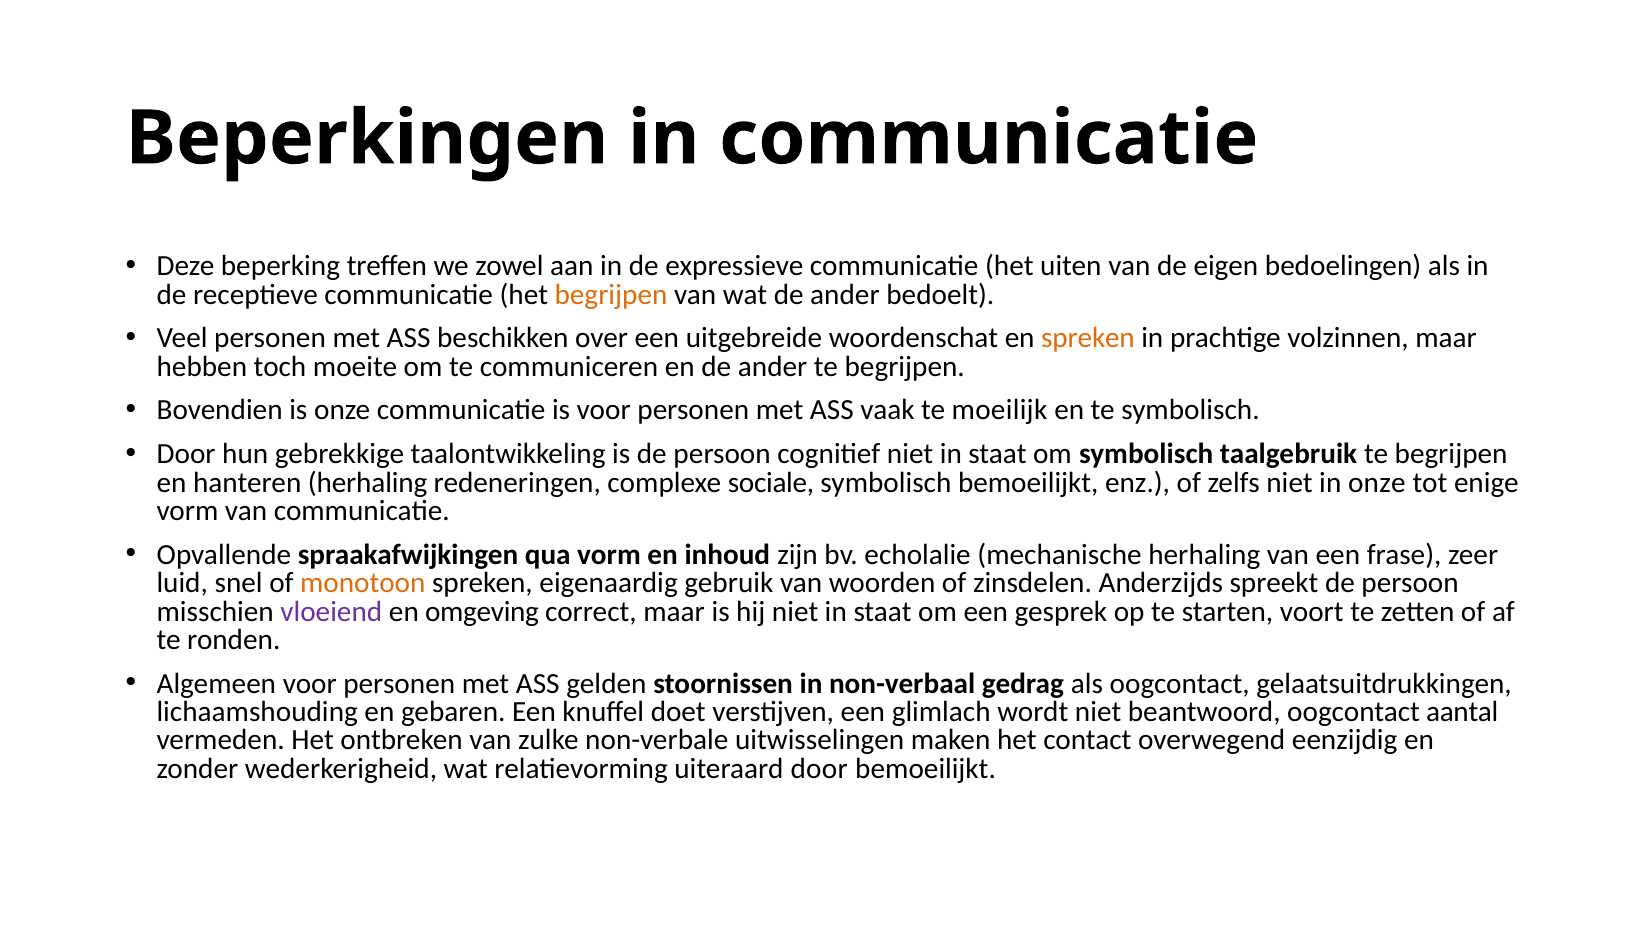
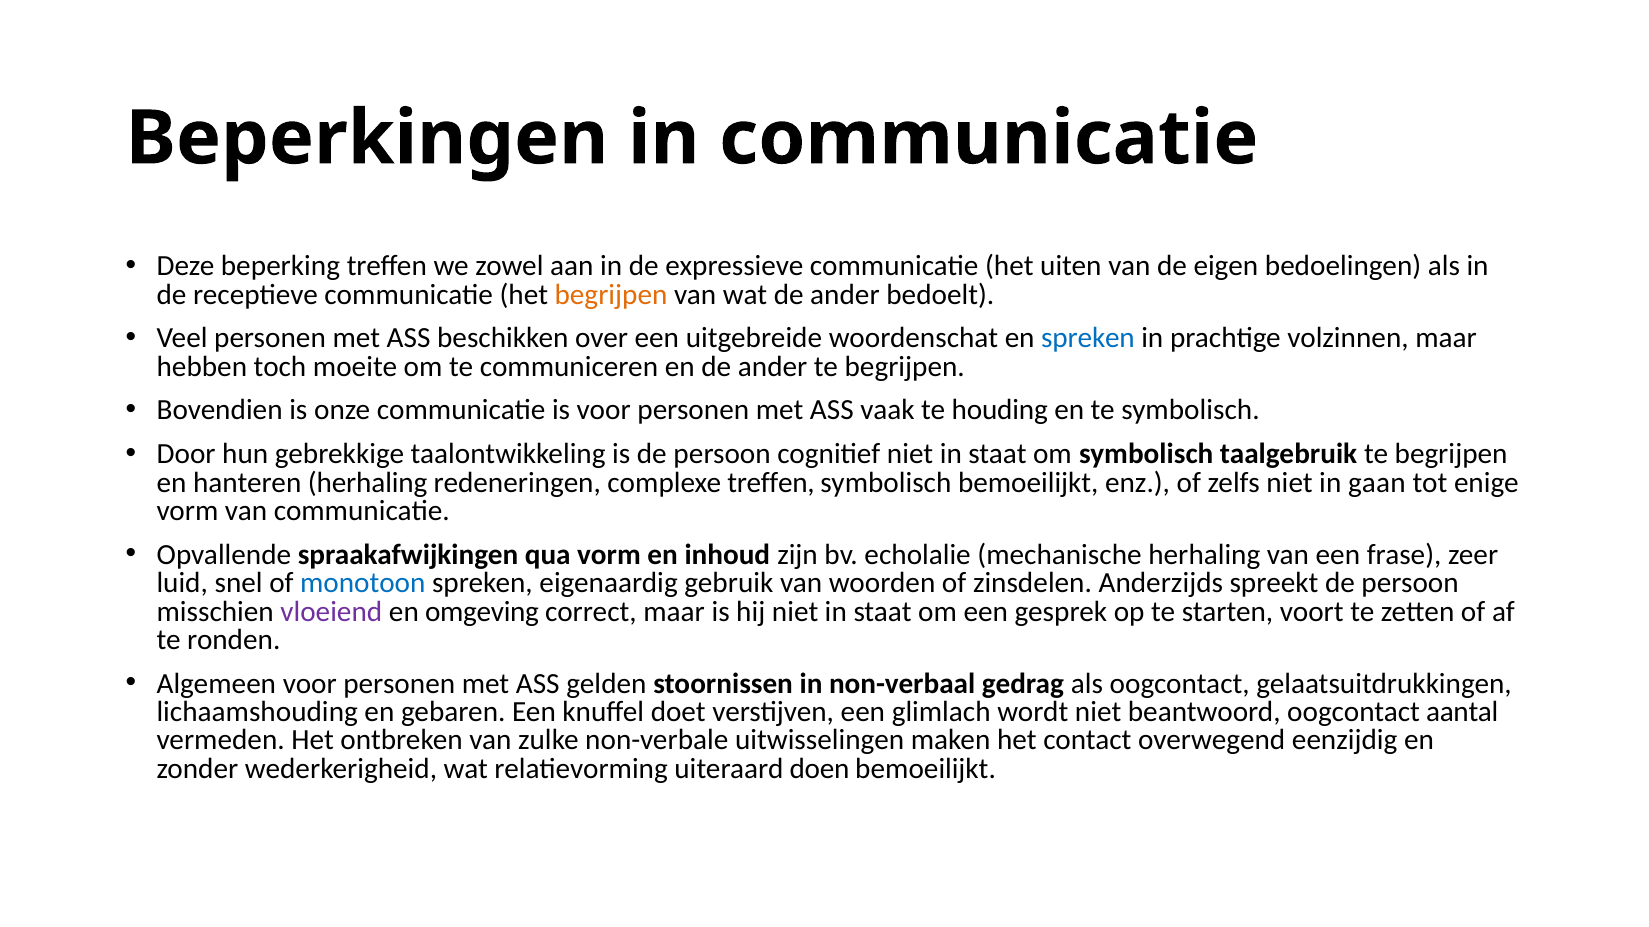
spreken colour: orange -> blue (1088, 338)
moeilijk: moeilijk -> houding (1000, 411)
complexe sociale: sociale -> treffen (771, 483)
in onze: onze -> gaan (1377, 483)
monotoon colour: orange -> blue (363, 583)
uiteraard door: door -> doen (819, 769)
